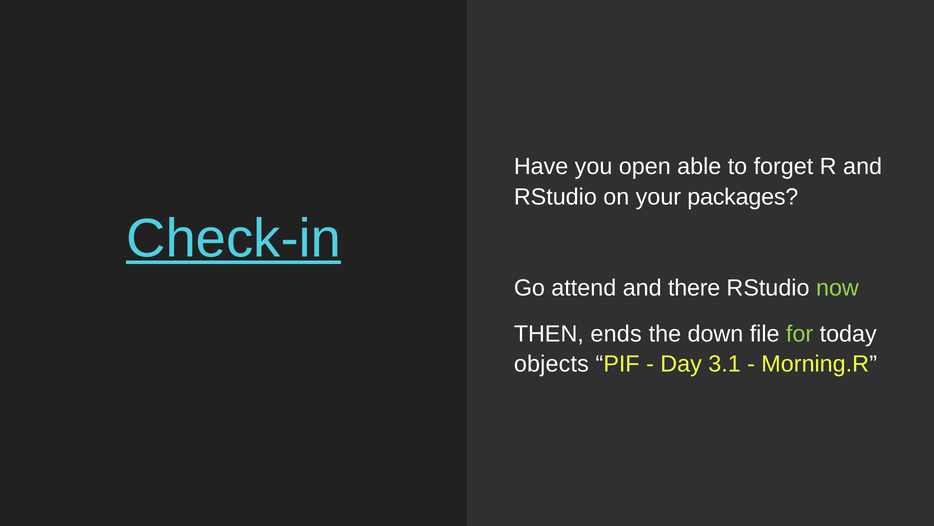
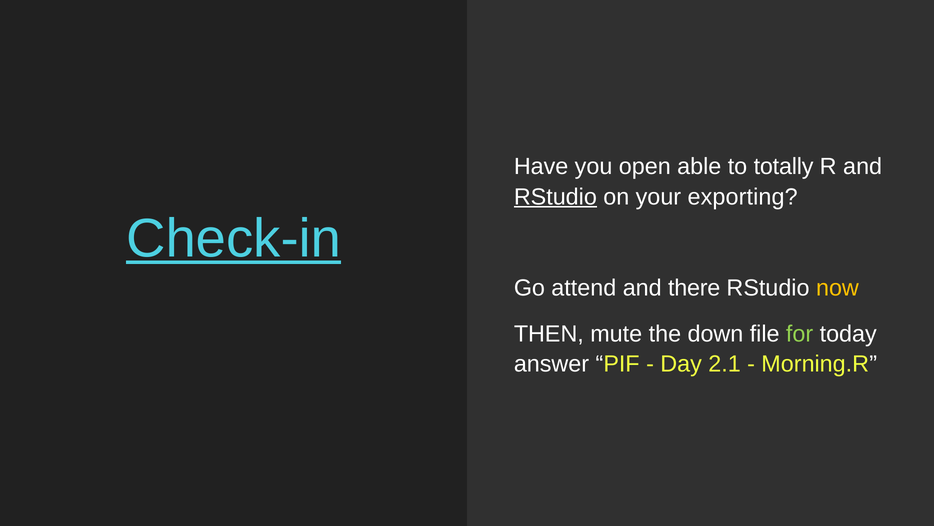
forget: forget -> totally (784, 167)
RStudio underline: none -> present (555, 197)
packages: packages -> exporting (743, 197)
now colour: light green -> yellow (837, 288)
ends: ends -> mute (616, 333)
objects: objects -> answer (551, 363)
3.1: 3.1 -> 2.1 (725, 363)
